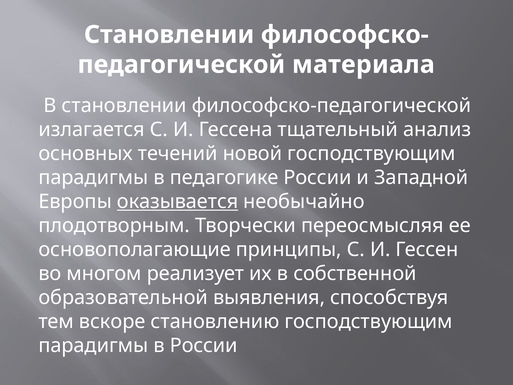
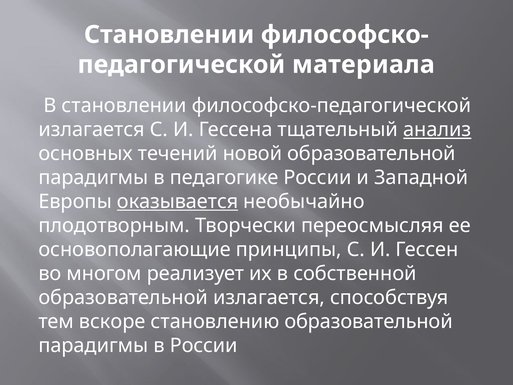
анализ underline: none -> present (437, 130)
новой господствующим: господствующим -> образовательной (371, 154)
образовательной выявления: выявления -> излагается (269, 297)
становлению господствующим: господствующим -> образовательной (369, 321)
